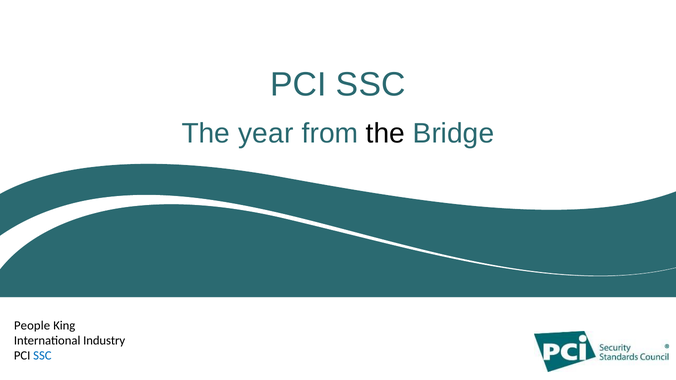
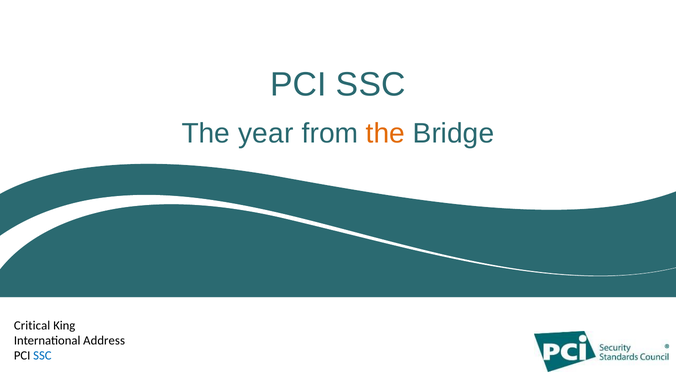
the colour: black -> orange (386, 134)
People: People -> Critical (32, 326)
Industry: Industry -> Address (104, 341)
